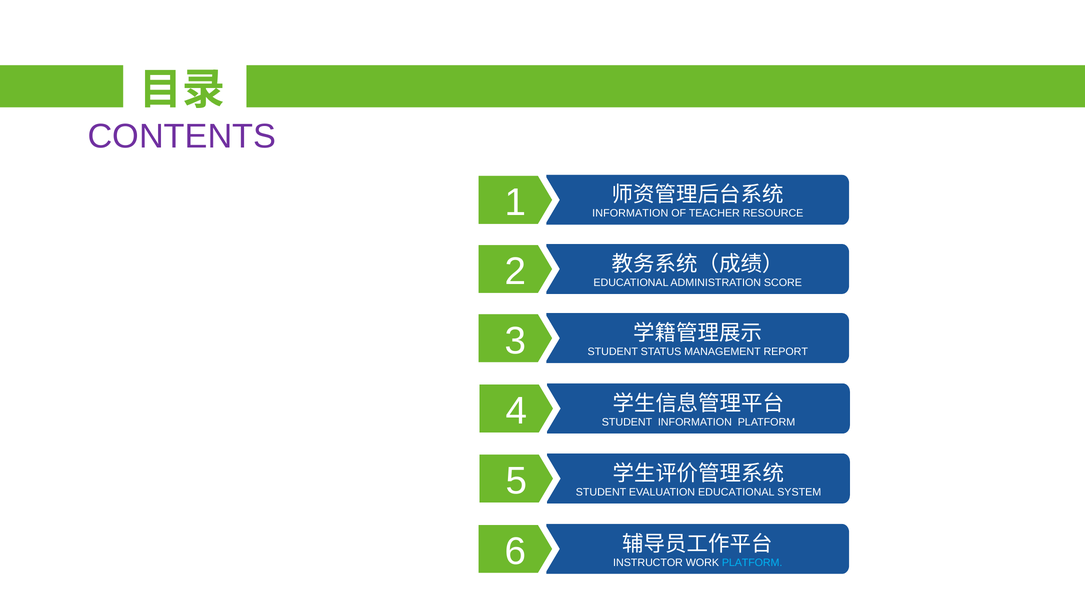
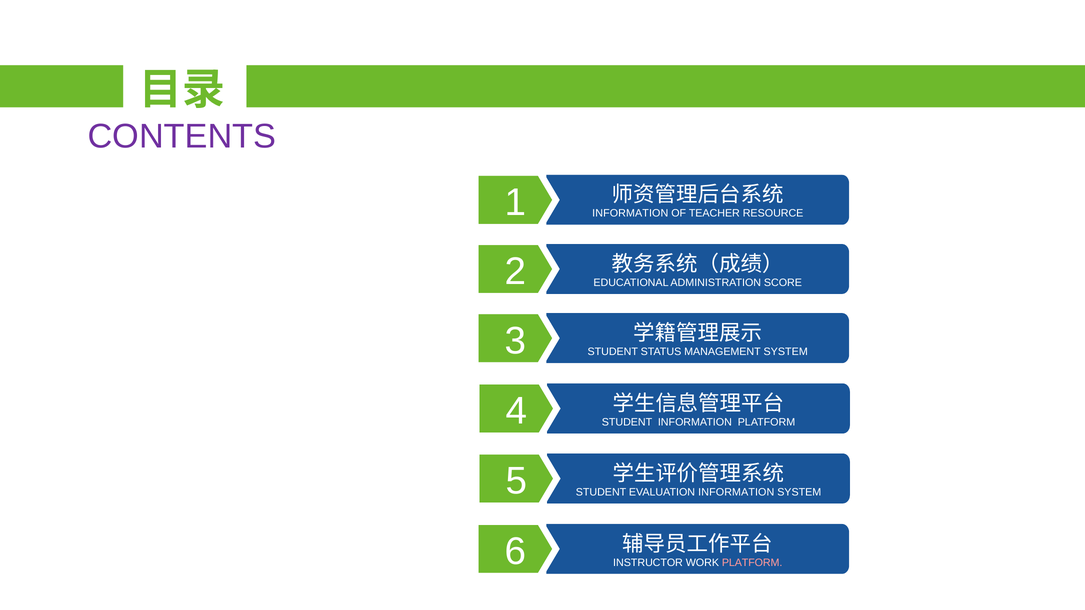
MANAGEMENT REPORT: REPORT -> SYSTEM (786, 352)
EVALUATION EDUCATIONAL: EDUCATIONAL -> INFORMATION (736, 492)
PLATFORM colour: light blue -> pink (752, 563)
